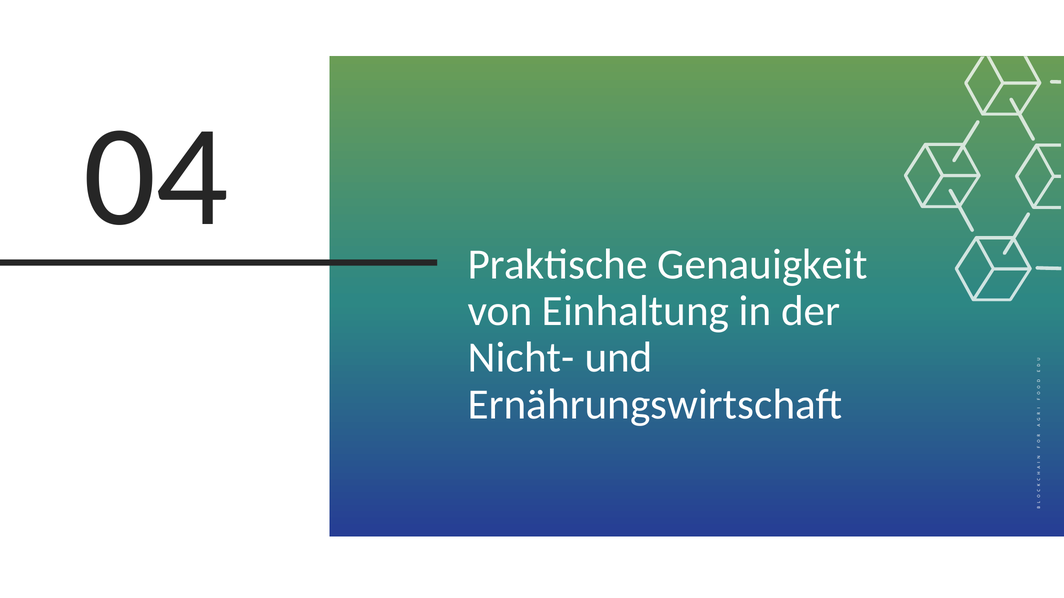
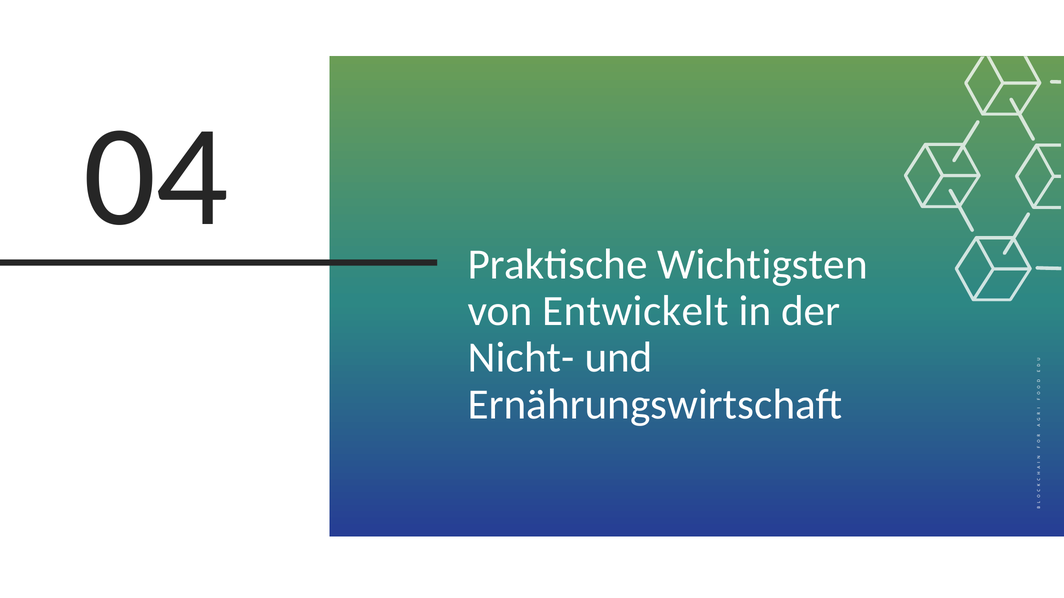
Genauigkeit: Genauigkeit -> Wichtigsten (763, 265)
Einhaltung: Einhaltung -> Entwickelt (635, 311)
